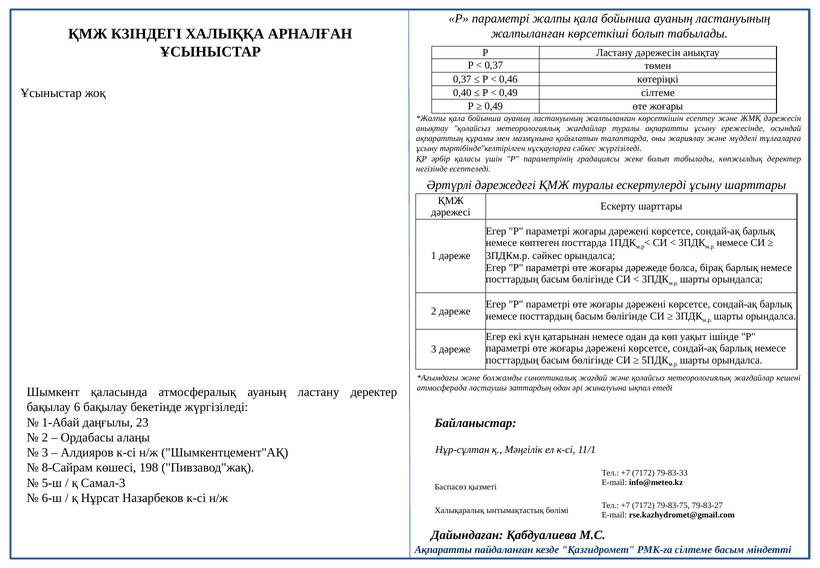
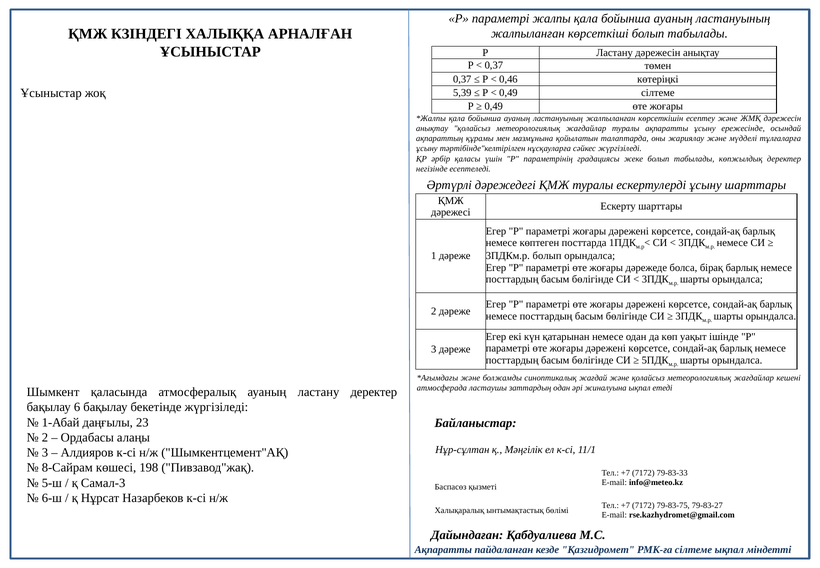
0,40: 0,40 -> 5,39 (462, 93)
3ПДКм.р сәйкес: сәйкес -> болып (547, 256)
сілтеме басым: басым -> ықпал (729, 549)
